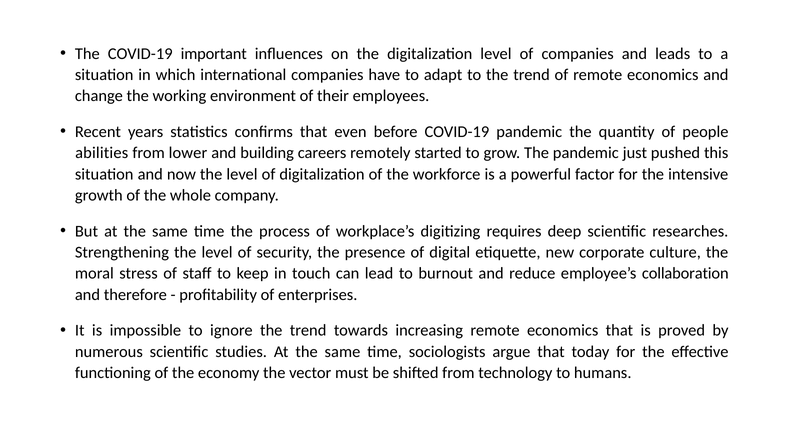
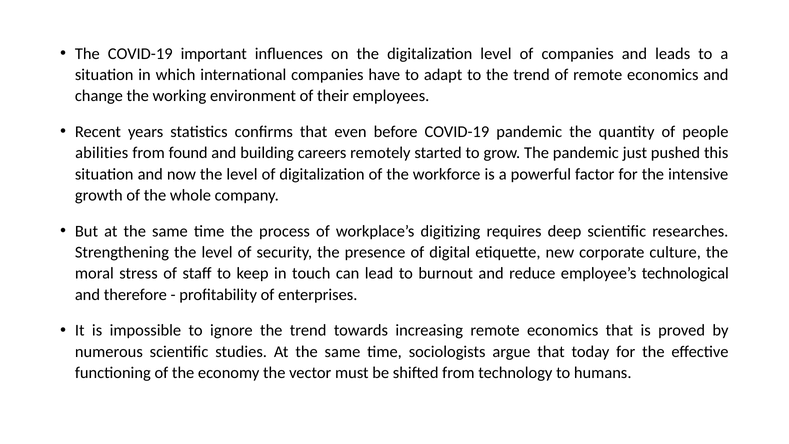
lower: lower -> found (188, 153)
collaboration: collaboration -> technological (685, 273)
